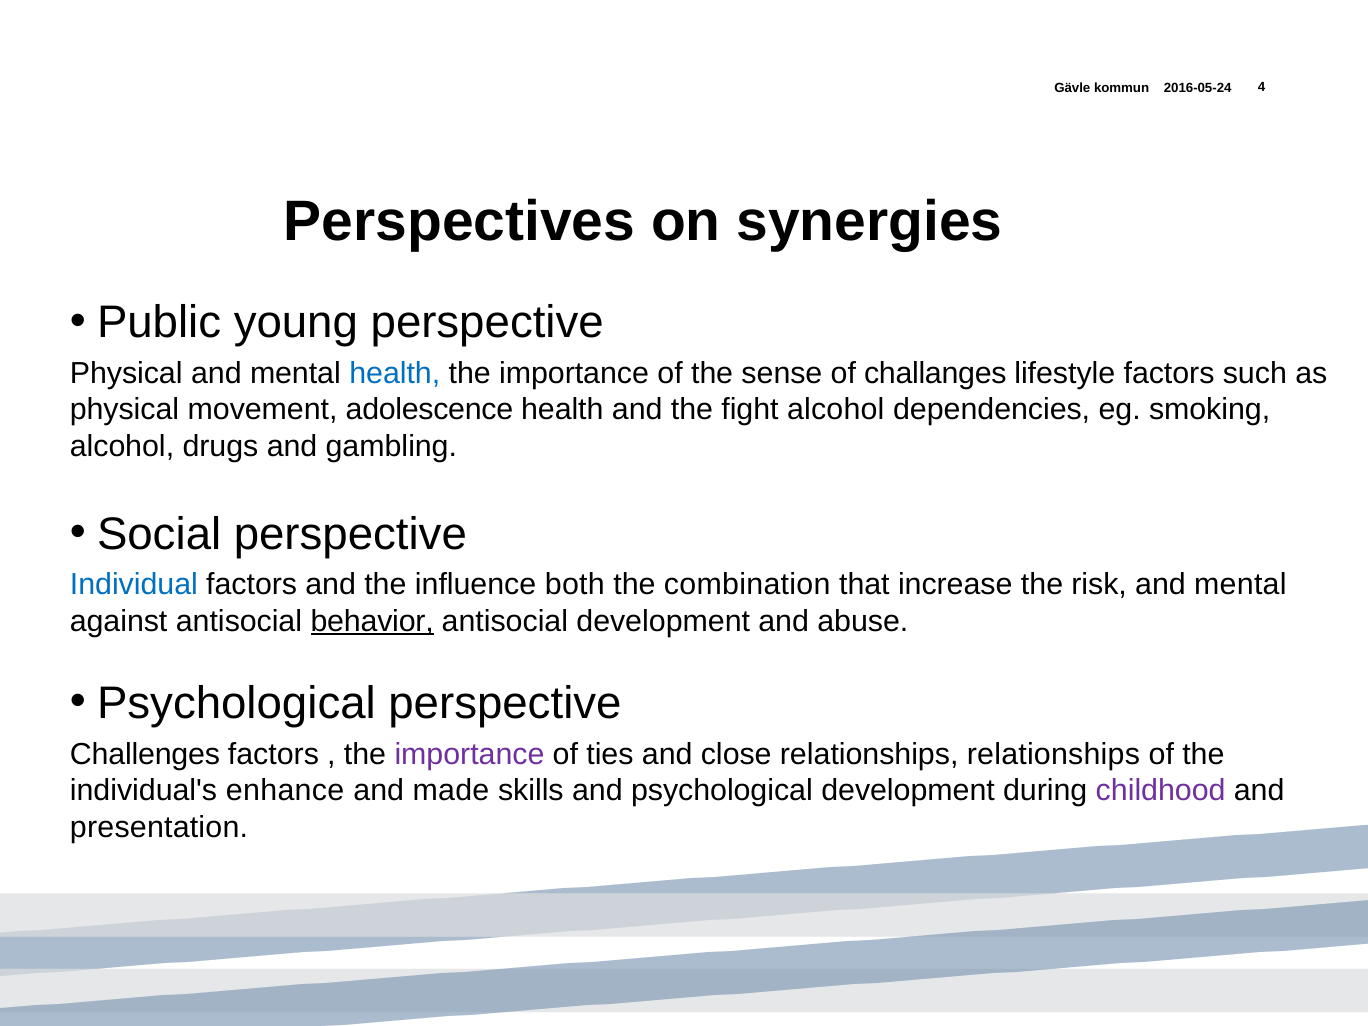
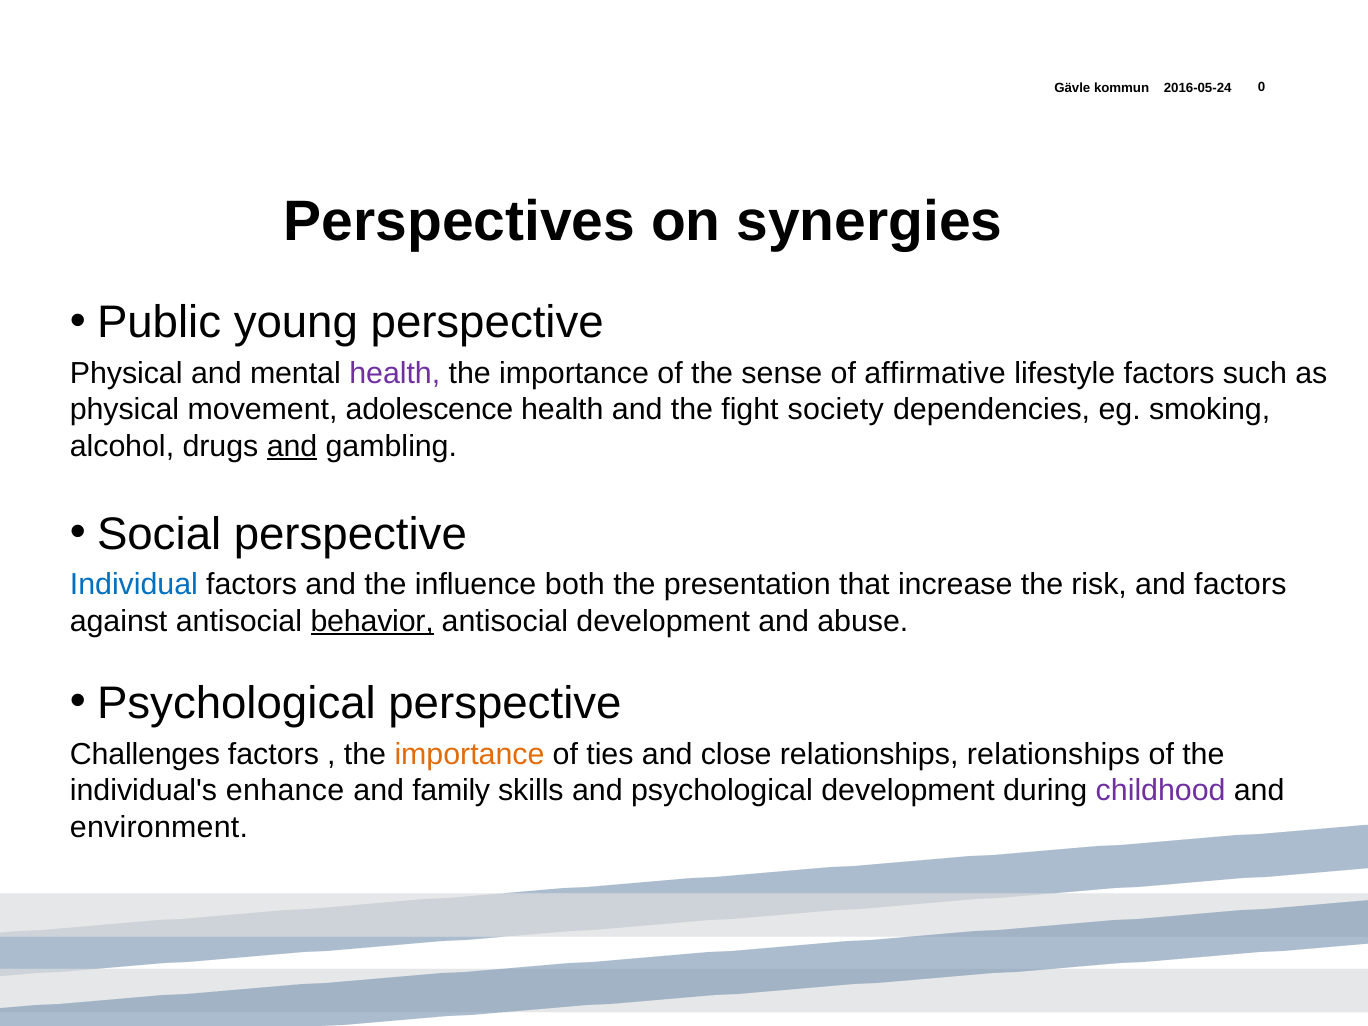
4: 4 -> 0 (1262, 87)
health colour: blue -> purple (395, 373)
challanges: challanges -> affirmative (935, 373)
fight alcohol: alcohol -> society (836, 410)
and underline: none -> present (292, 446)
combination: combination -> presentation (747, 585)
risk and mental: mental -> factors (1240, 585)
importance colour: purple -> orange (469, 754)
made: made -> family (451, 791)
presentation: presentation -> environment (159, 827)
